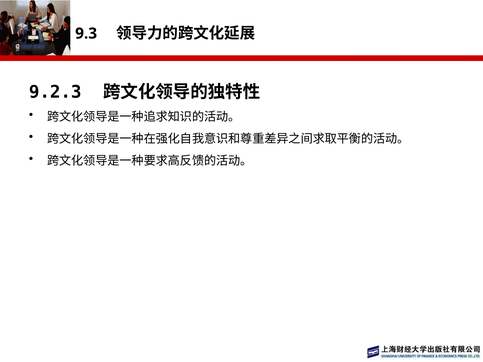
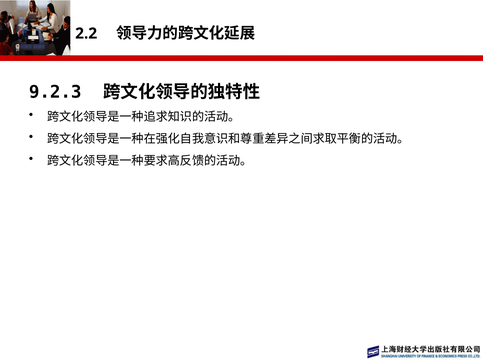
9.3: 9.3 -> 2.2 (86, 33)
